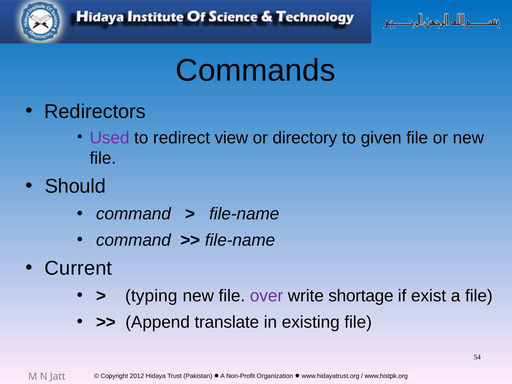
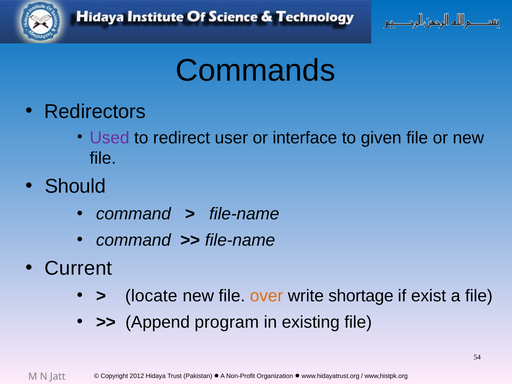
view: view -> user (231, 138)
directory: directory -> interface (305, 138)
typing: typing -> locate (151, 296)
over colour: purple -> orange (267, 296)
translate: translate -> program (227, 322)
